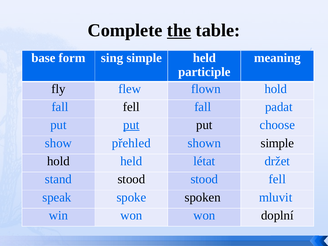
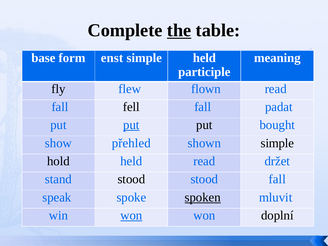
sing: sing -> enst (112, 58)
flown hold: hold -> read (276, 89)
choose: choose -> bought (277, 125)
held létat: létat -> read (204, 161)
stood fell: fell -> fall (277, 179)
spoken underline: none -> present (203, 197)
won underline: none -> present (131, 215)
